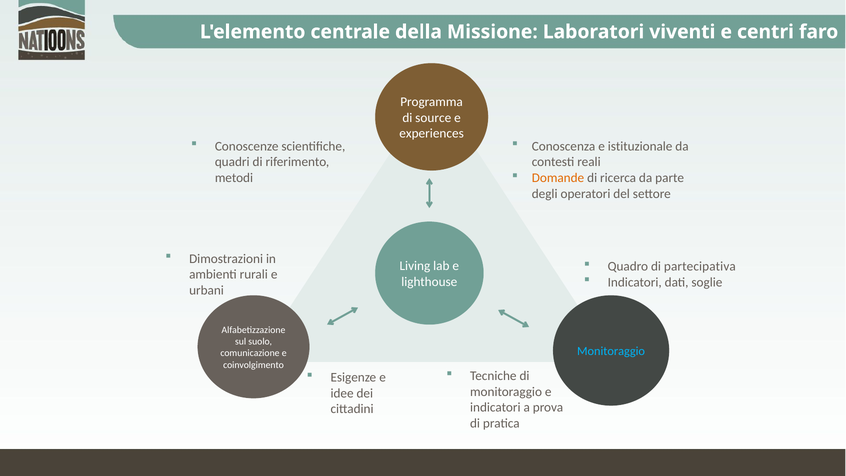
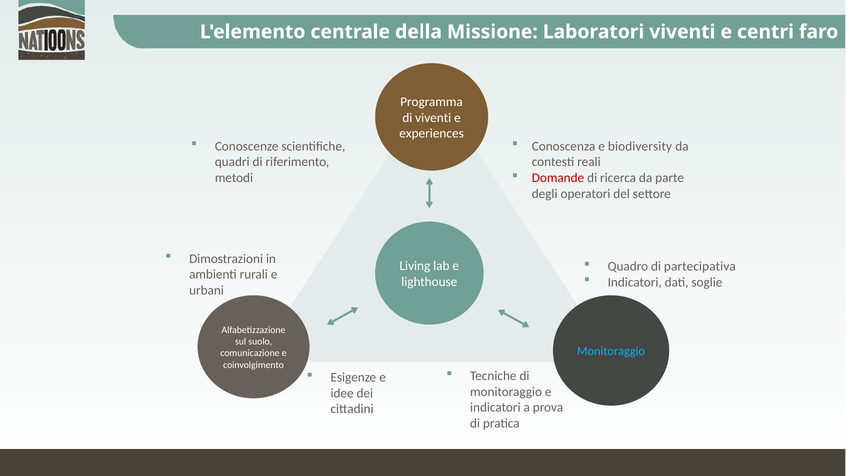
di source: source -> viventi (433, 118)
istituzionale: istituzionale -> biodiversity (640, 146)
Domande colour: orange -> red (558, 178)
